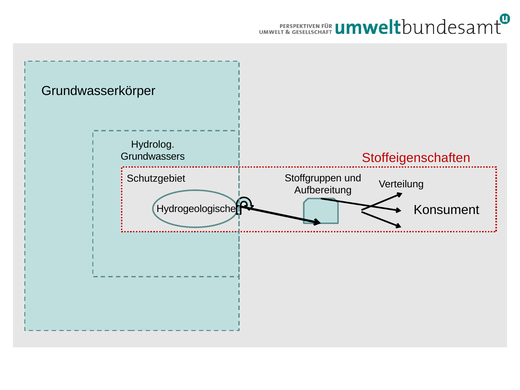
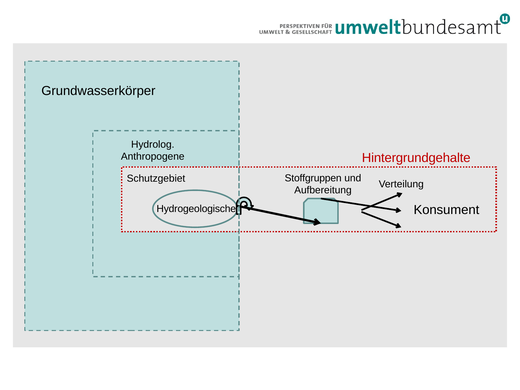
Grundwassers: Grundwassers -> Anthropogene (153, 157)
Stoffeigenschaften: Stoffeigenschaften -> Hintergrundgehalte (416, 158)
